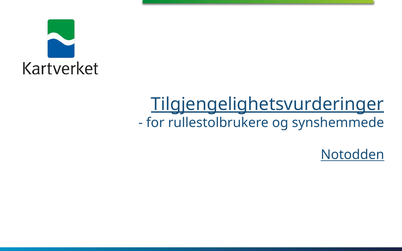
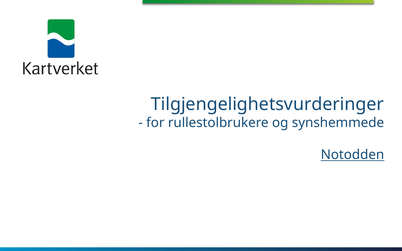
Tilgjengelighetsvurderinger underline: present -> none (267, 104)
